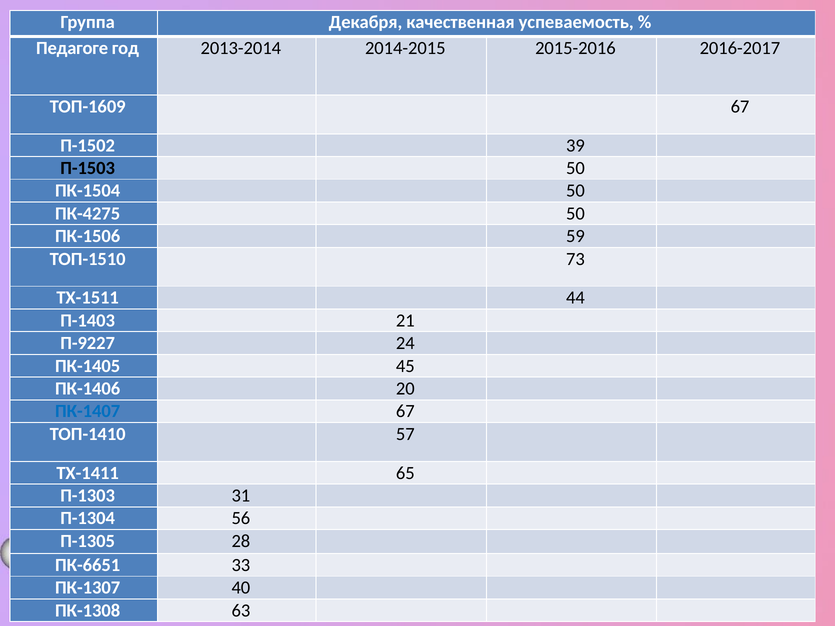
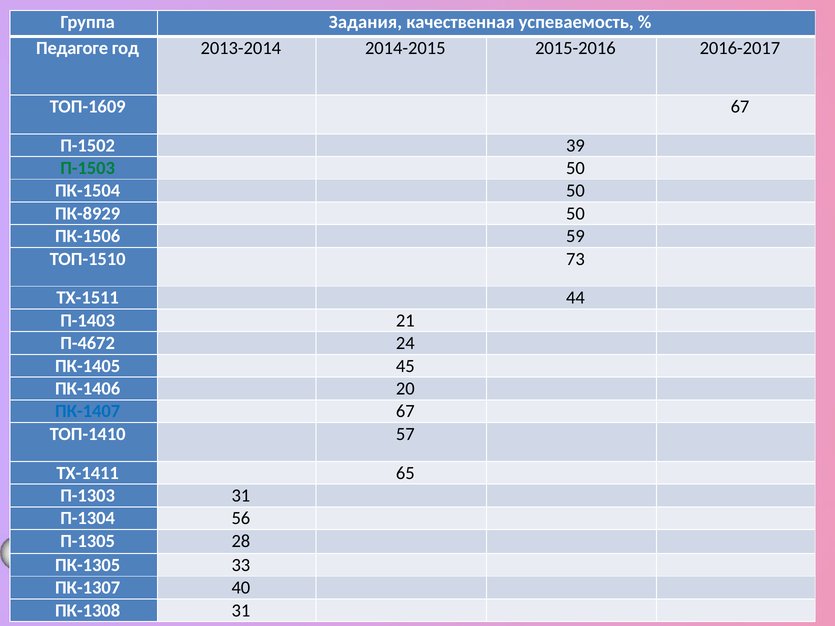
Декабря: Декабря -> Задания (365, 22)
П-1503 colour: black -> green (88, 168)
ПК-4275: ПК-4275 -> ПК-8929 (88, 214)
П-9227: П-9227 -> П-4672 (88, 343)
ПК-6651: ПК-6651 -> ПК-1305 (88, 565)
ПК-1308 63: 63 -> 31 (241, 611)
